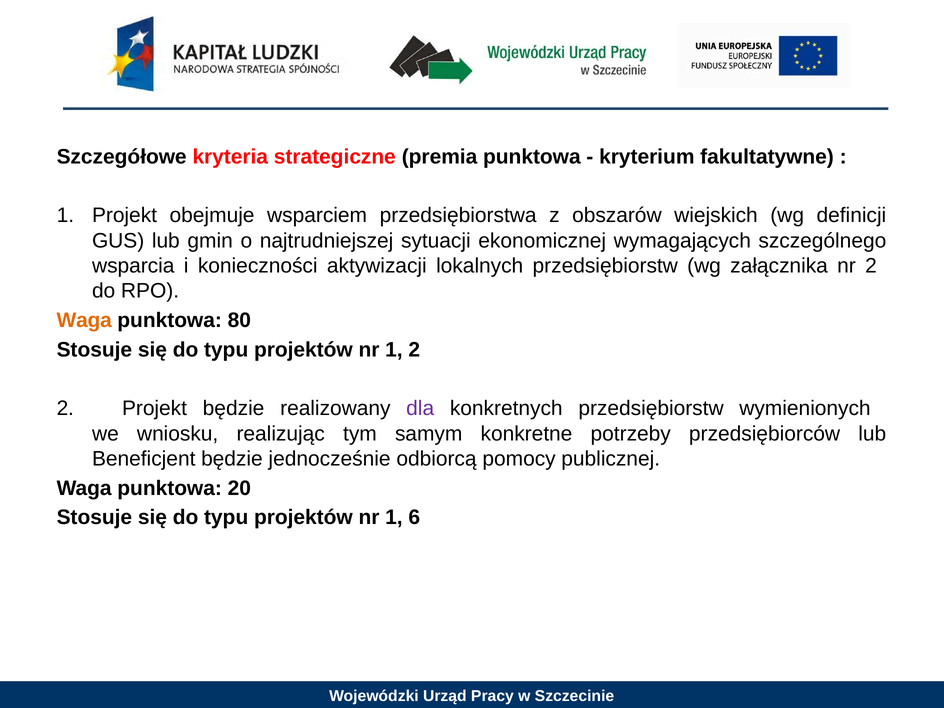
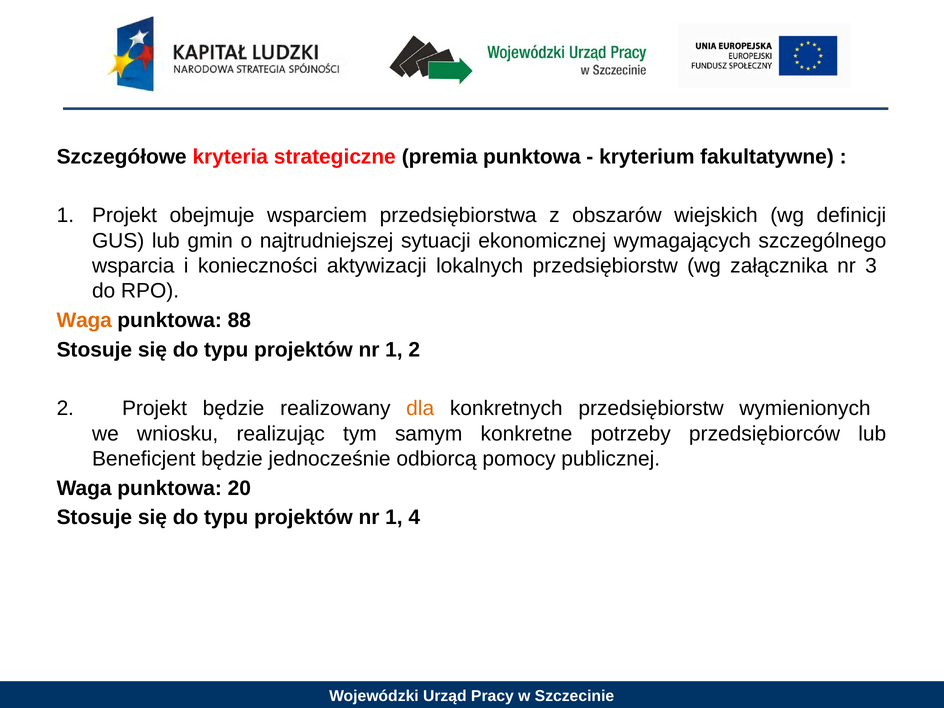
nr 2: 2 -> 3 (871, 266)
80: 80 -> 88 (239, 320)
dla colour: purple -> orange (420, 408)
6: 6 -> 4 (414, 517)
